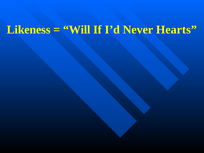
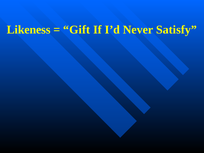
Will: Will -> Gift (77, 30)
Hearts: Hearts -> Satisfy (176, 30)
